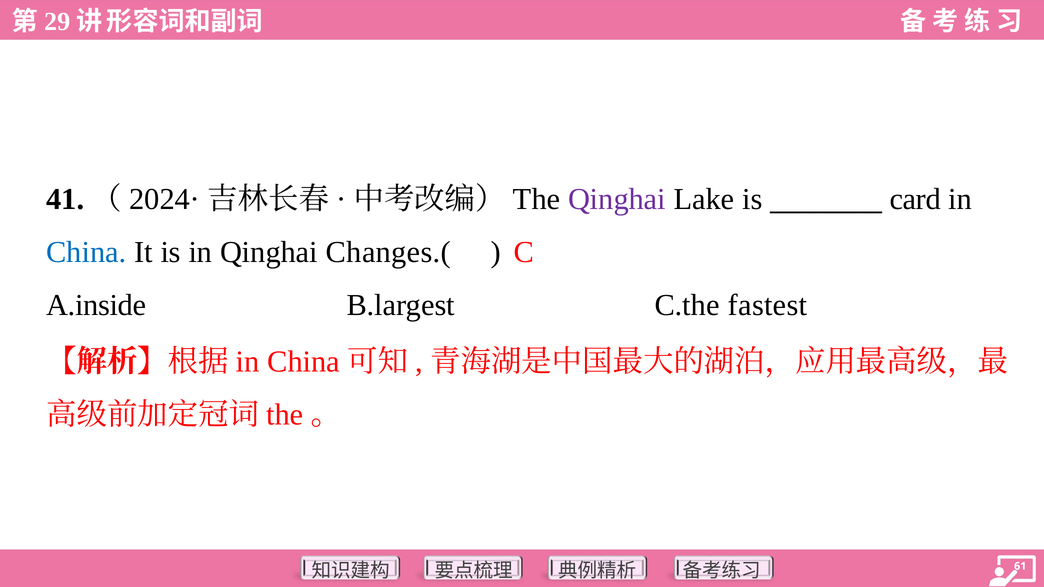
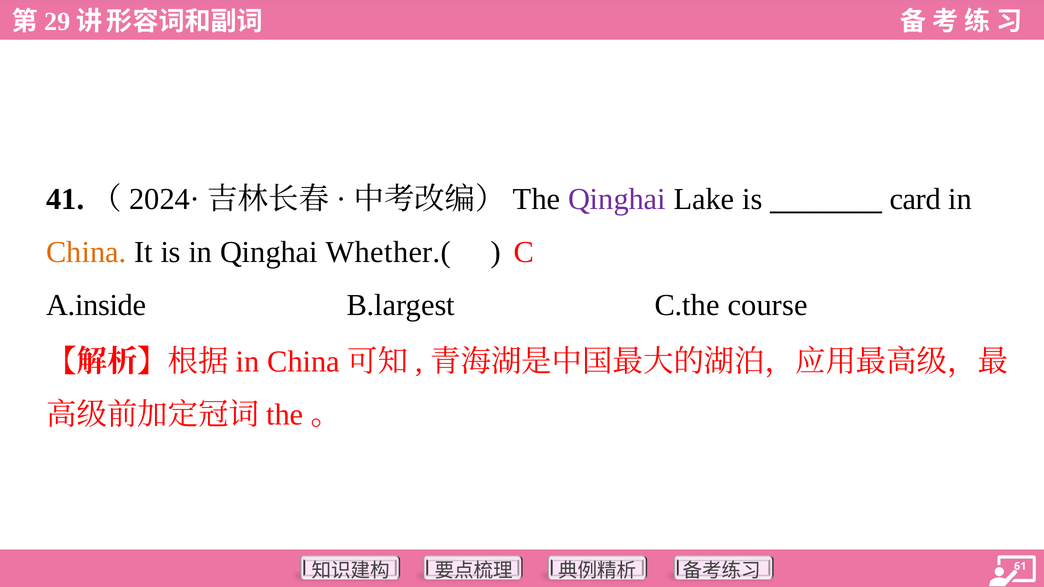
China colour: blue -> orange (86, 253)
Changes.(: Changes.( -> Whether.( (388, 253)
fastest: fastest -> course (768, 306)
